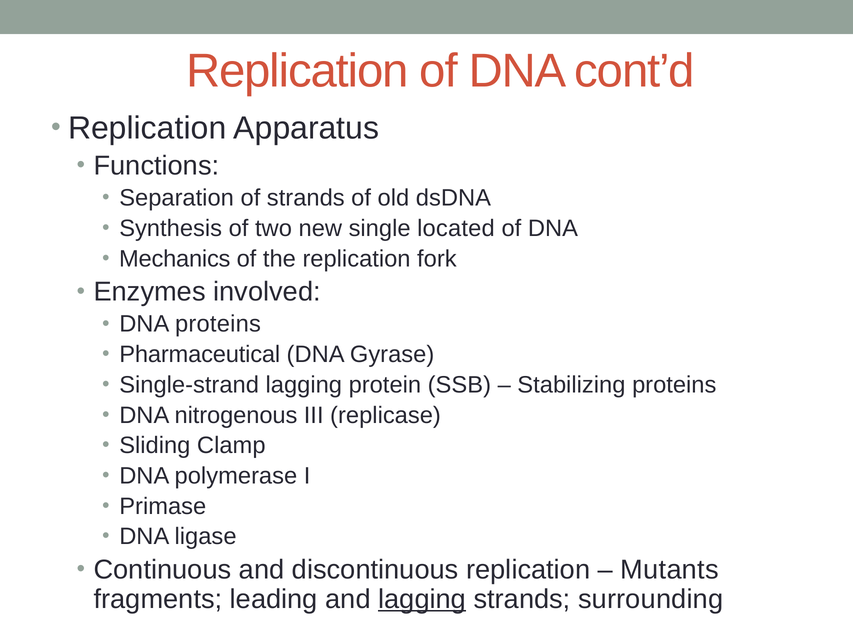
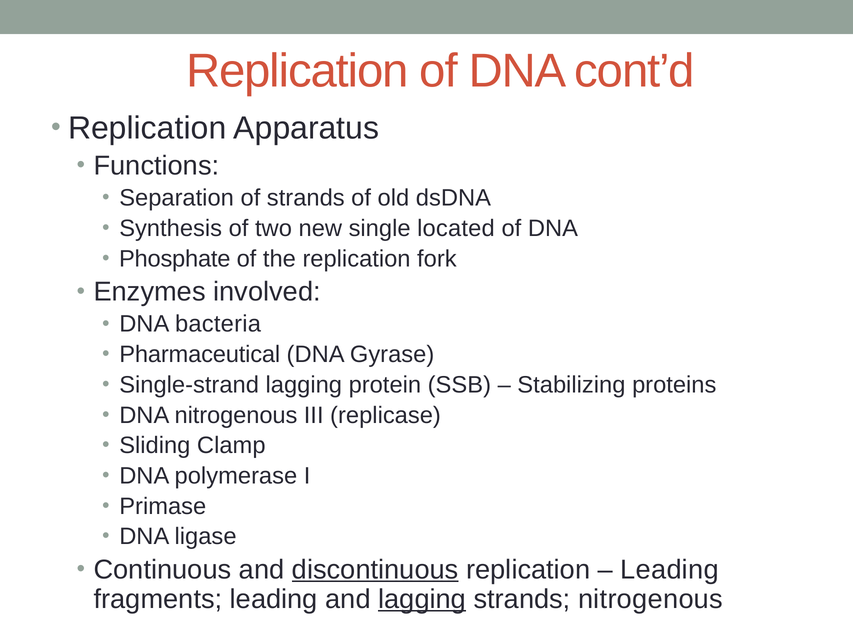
Mechanics: Mechanics -> Phosphate (175, 259)
DNA proteins: proteins -> bacteria (218, 324)
discontinuous underline: none -> present (375, 569)
Mutants: Mutants -> Leading (670, 569)
strands surrounding: surrounding -> nitrogenous (651, 599)
